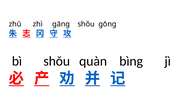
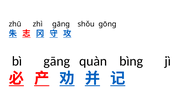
bì shǒu: shǒu -> gāng (57, 61)
